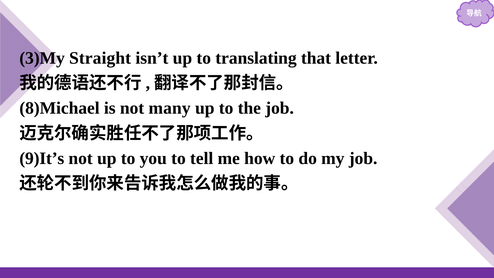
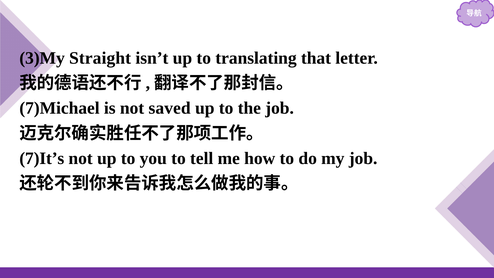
8)Michael: 8)Michael -> 7)Michael (59, 108)
many: many -> saved (170, 108)
9)It’s: 9)It’s -> 7)It’s (42, 158)
